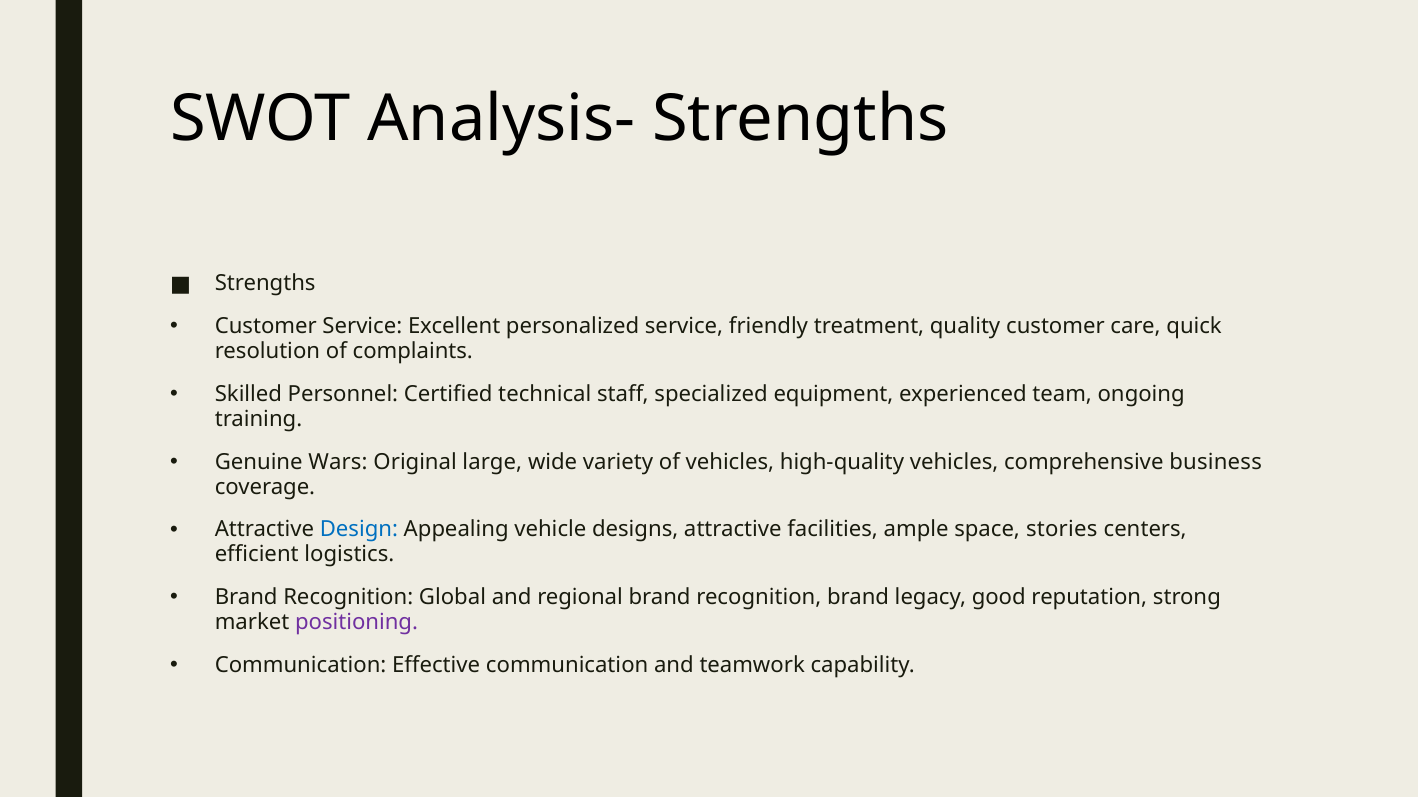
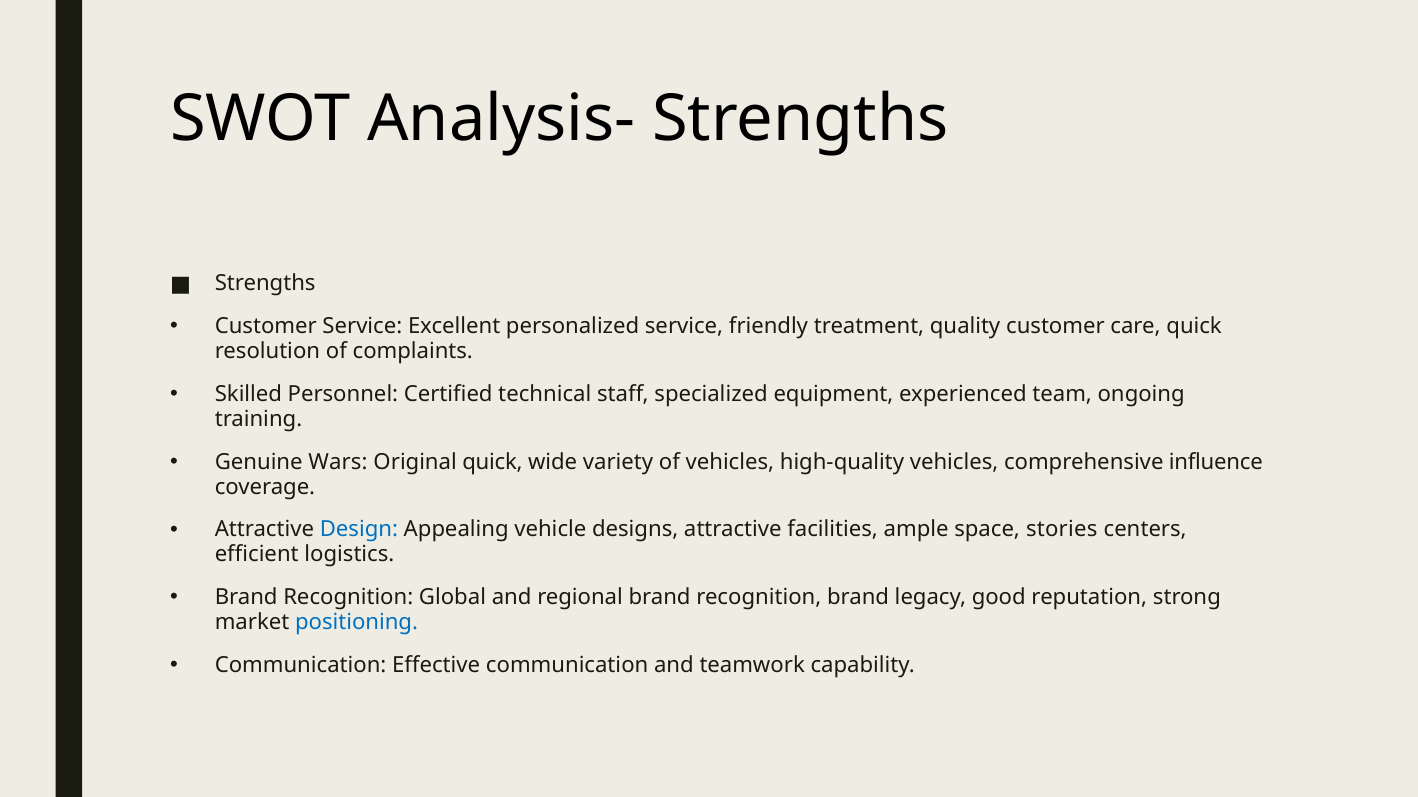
Original large: large -> quick (492, 462)
business: business -> influence (1216, 462)
positioning colour: purple -> blue (357, 623)
